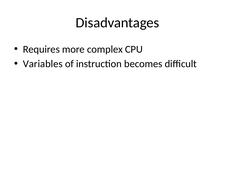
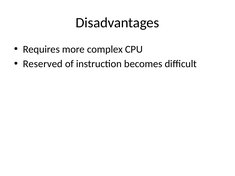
Variables: Variables -> Reserved (43, 64)
